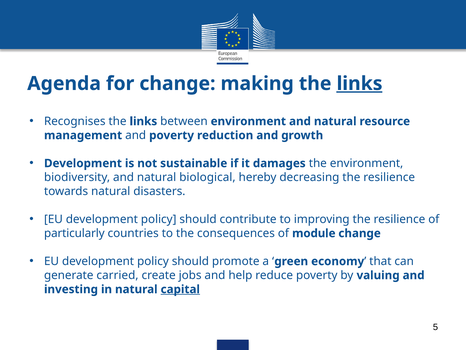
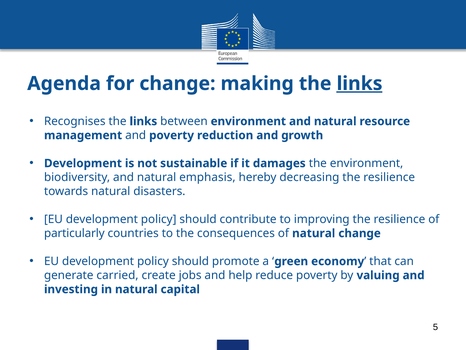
biological: biological -> emphasis (207, 177)
of module: module -> natural (314, 233)
capital underline: present -> none (180, 289)
